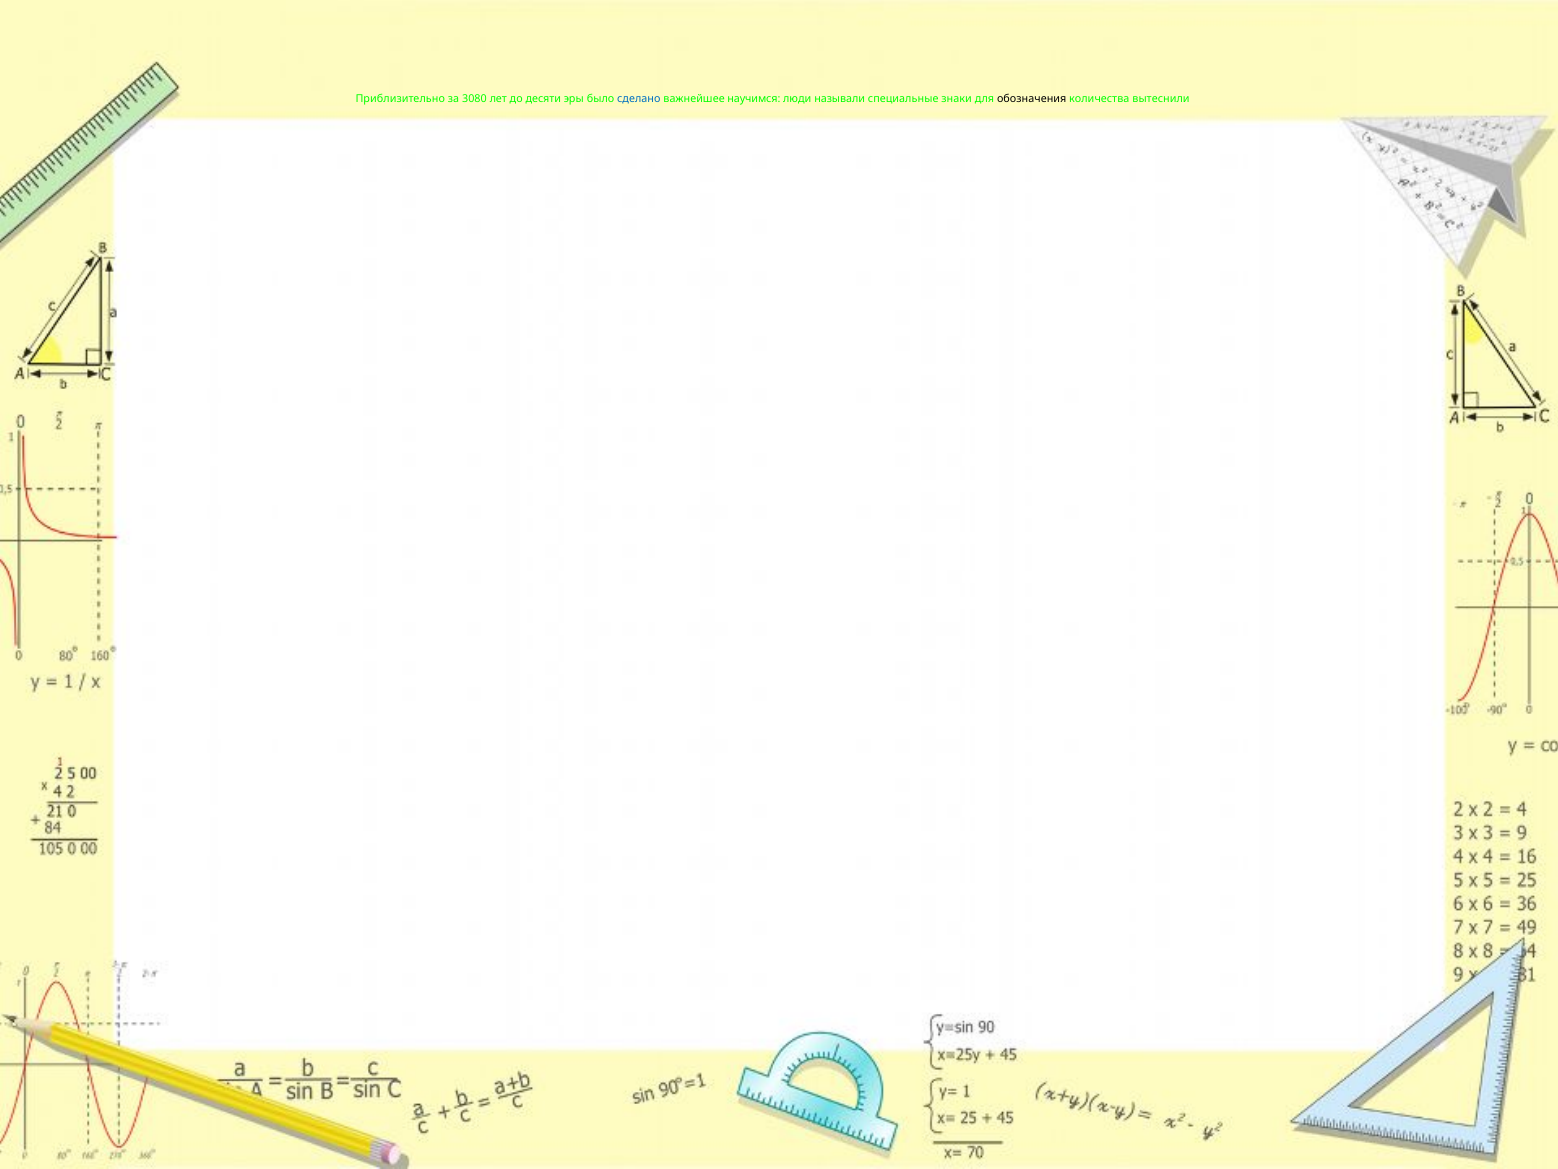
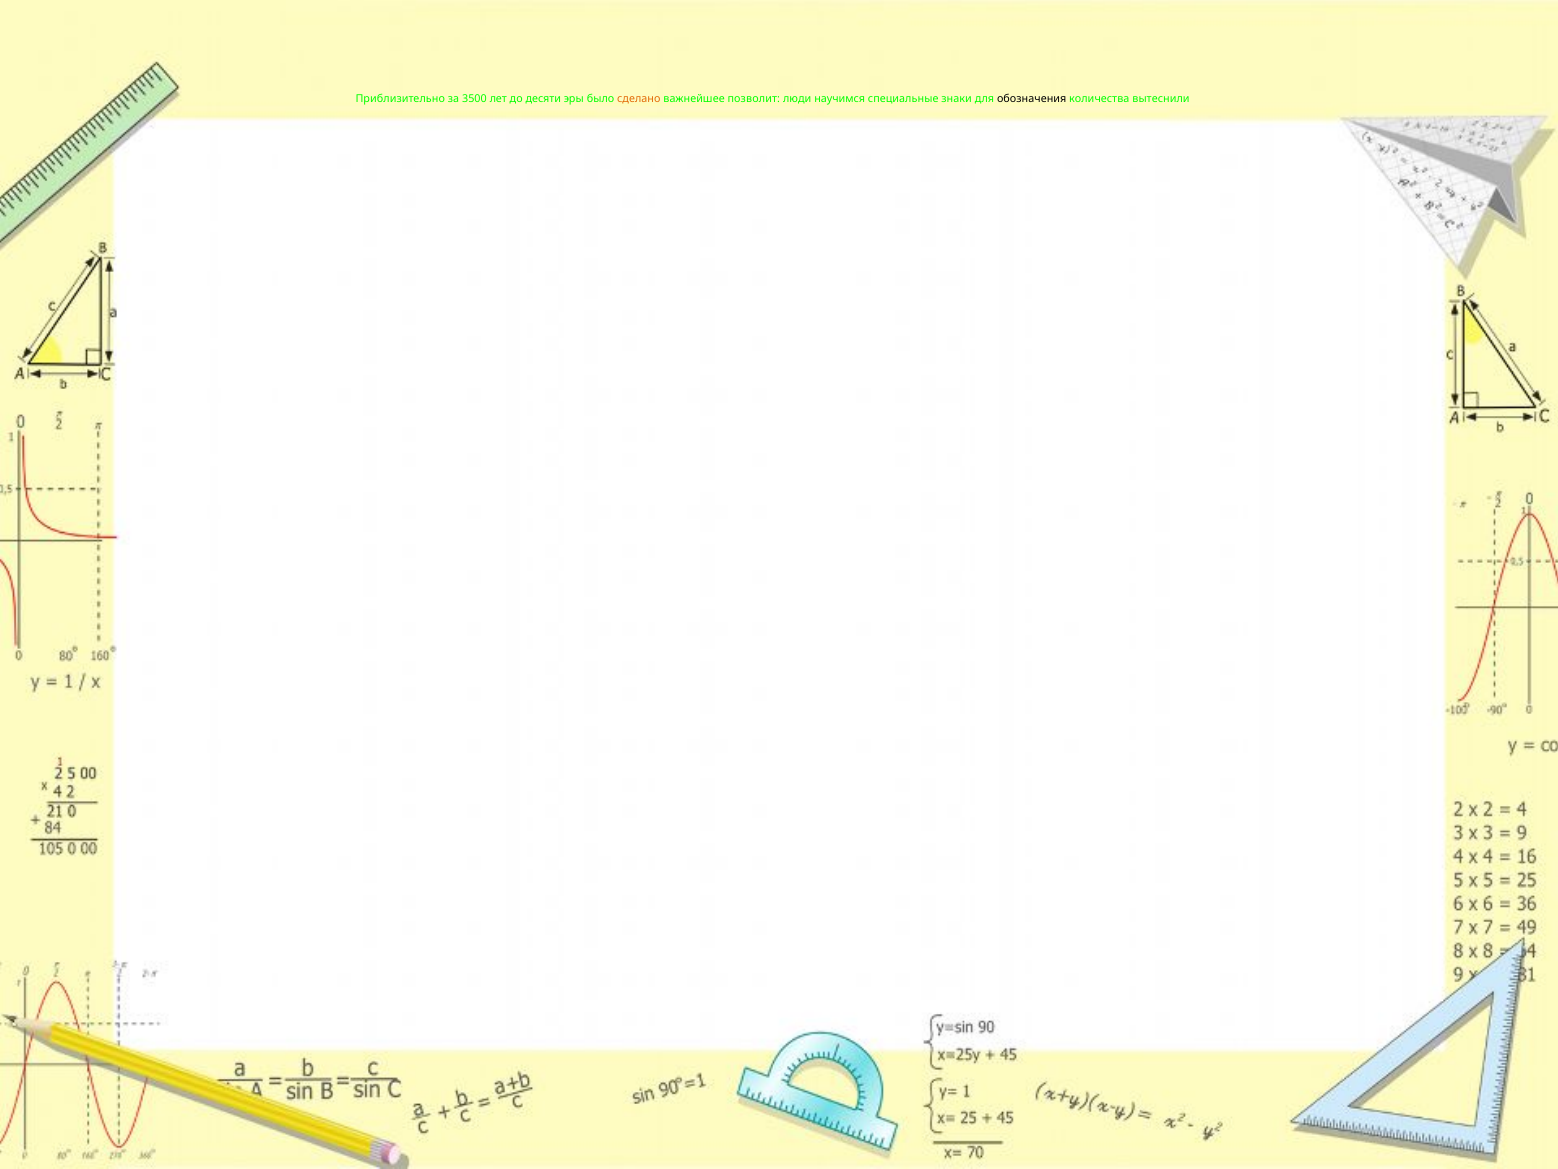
3080: 3080 -> 3500 (474, 99)
сделано colour: blue -> orange (639, 99)
научимся: научимся -> позволит (754, 99)
называли: называли -> научимся (840, 99)
